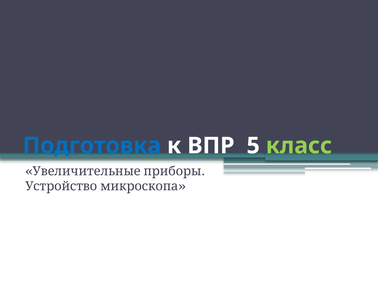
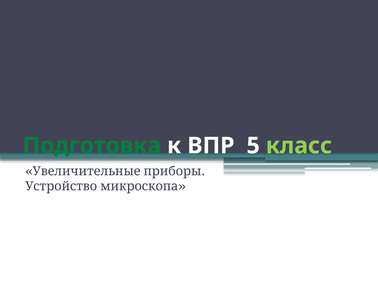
Подготовка colour: blue -> green (92, 146)
